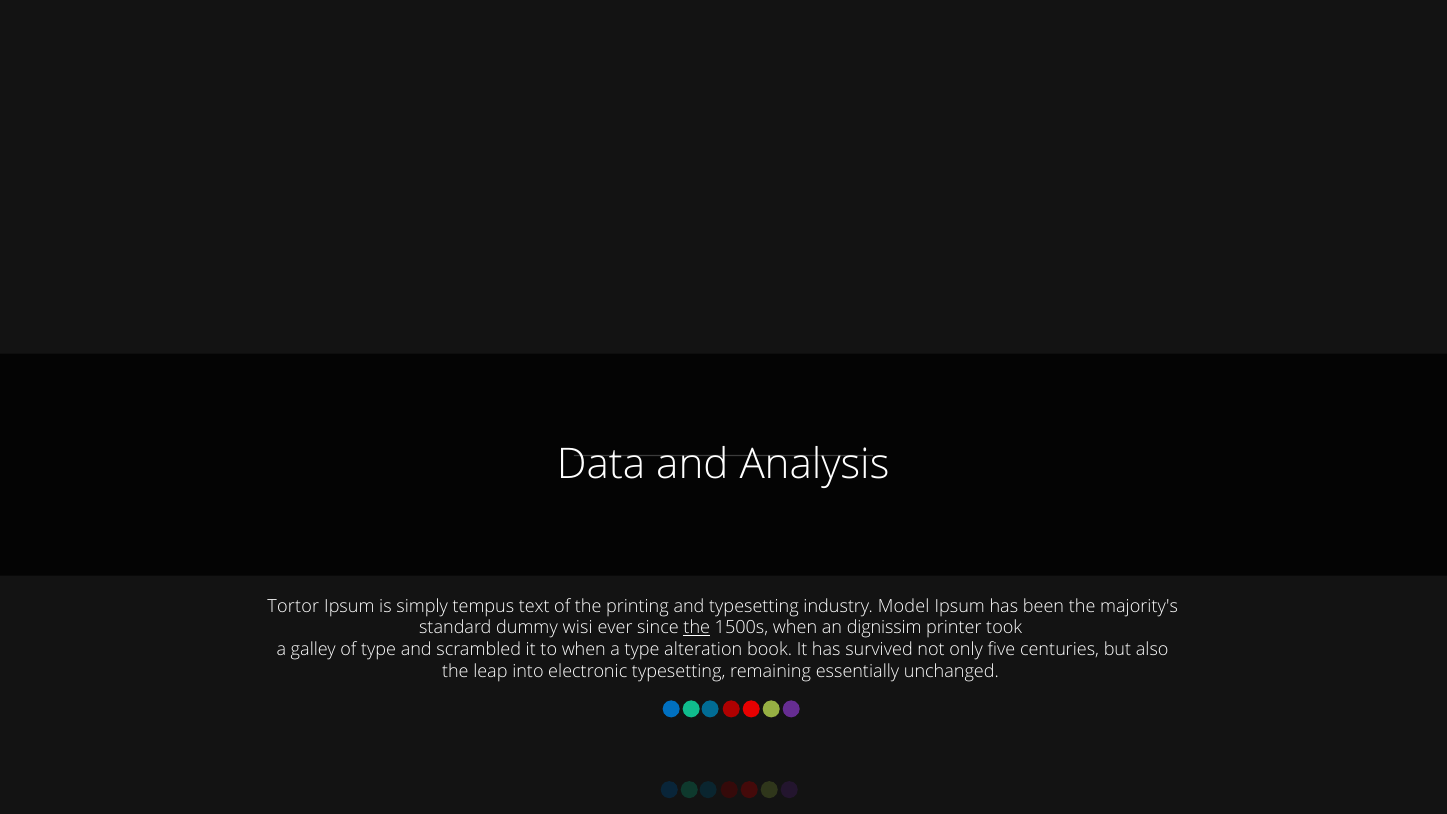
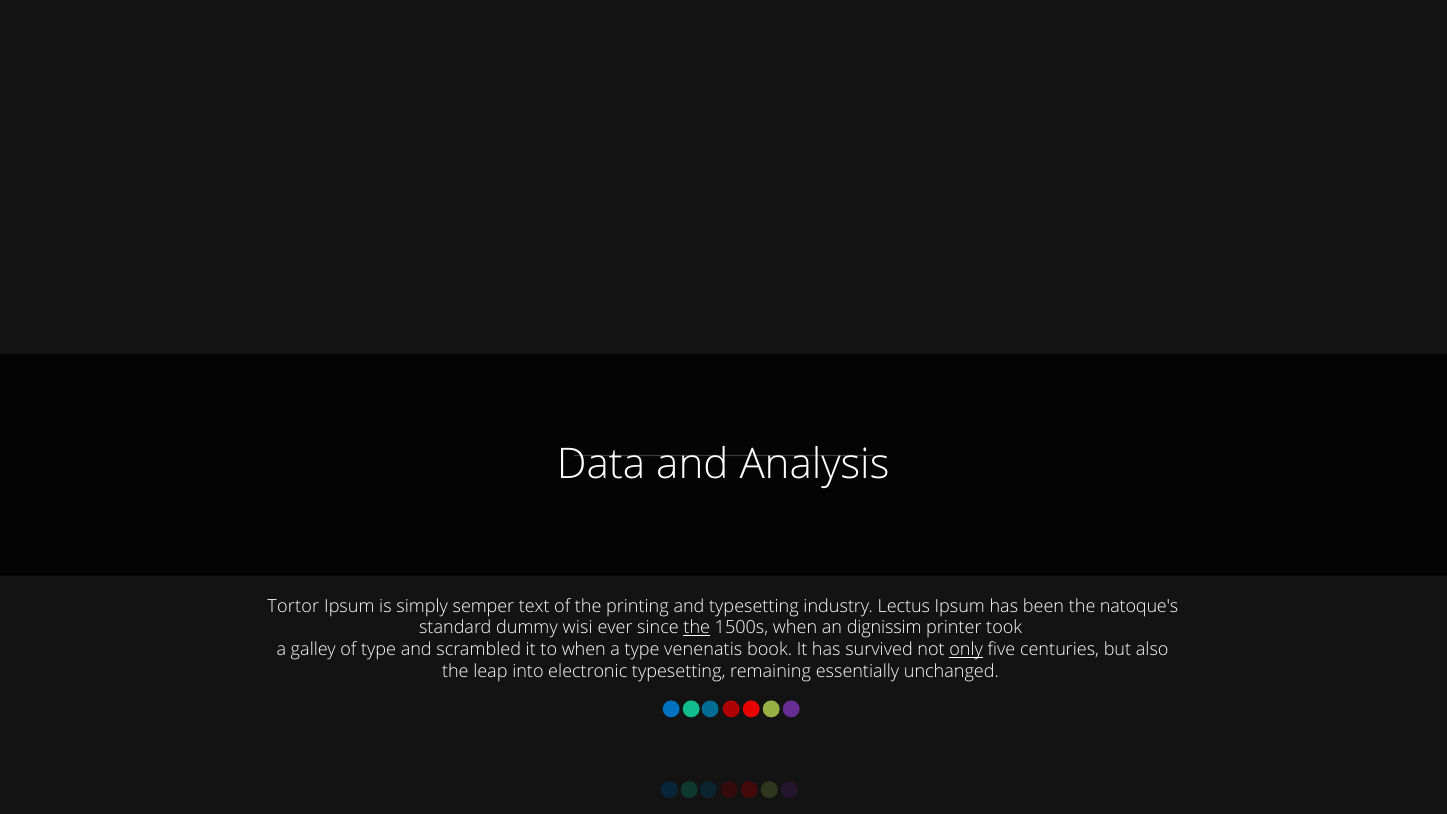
tempus: tempus -> semper (483, 606)
Model: Model -> Lectus (904, 606)
majority's: majority's -> natoque's (1139, 606)
alteration: alteration -> venenatis (703, 650)
only underline: none -> present (966, 650)
